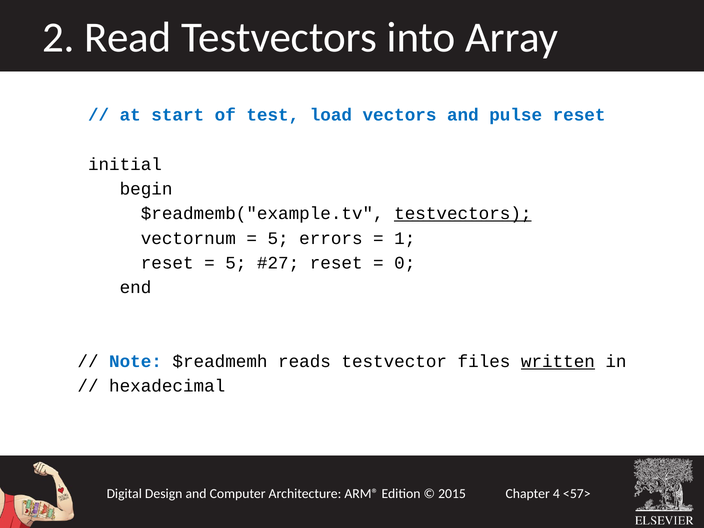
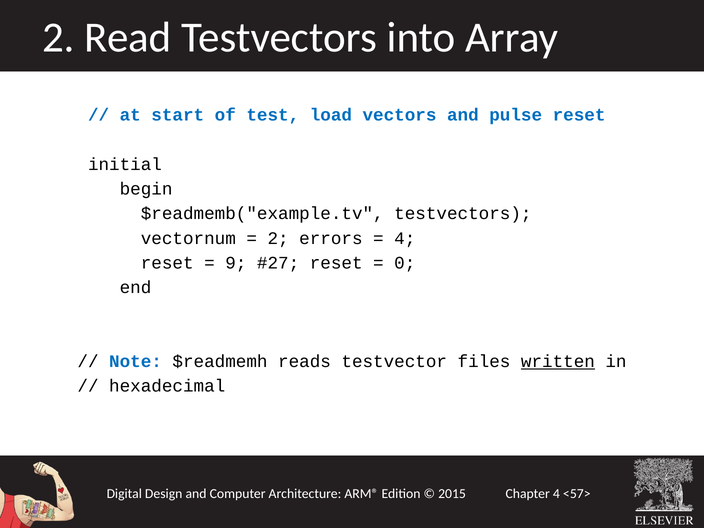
testvectors underline: present -> none (463, 214)
5: 5 -> 2 (278, 238)
1: 1 -> 4 (405, 238)
5: 5 -> 9 (236, 263)
